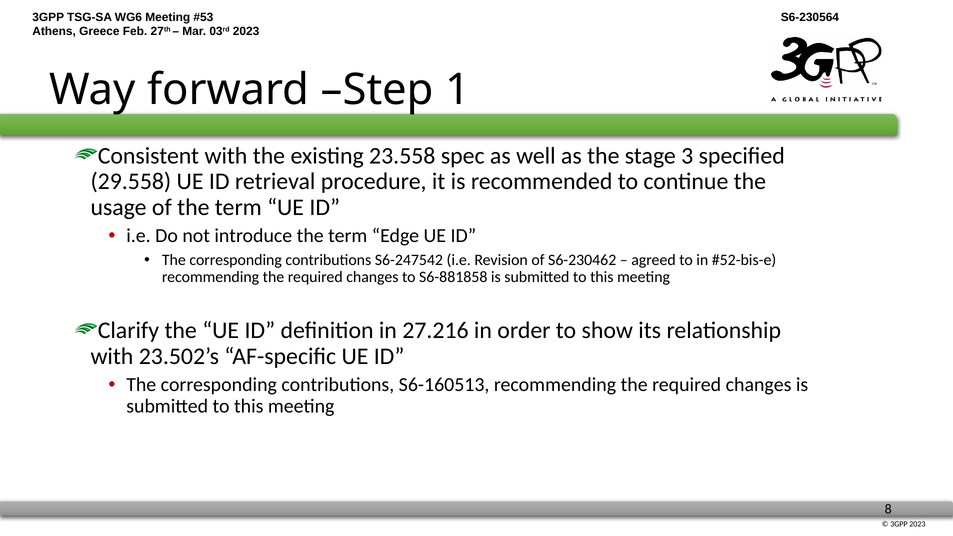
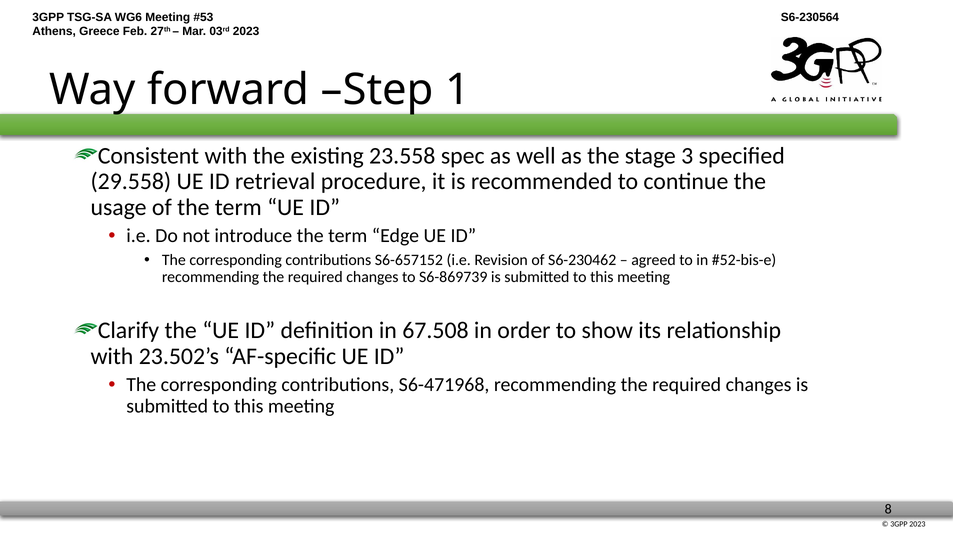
S6-247542: S6-247542 -> S6-657152 (409, 260)
S6-881858: S6-881858 -> S6-869739 (453, 277)
27.216: 27.216 -> 67.508 (435, 331)
S6-160513: S6-160513 -> S6-471968 (444, 385)
